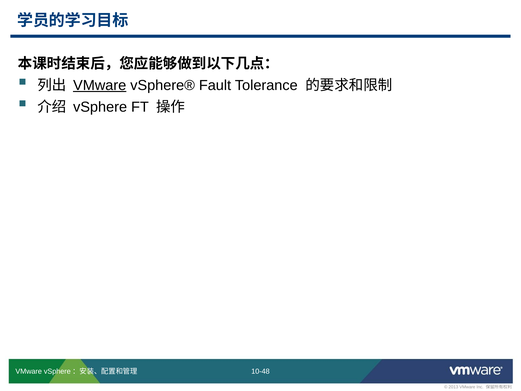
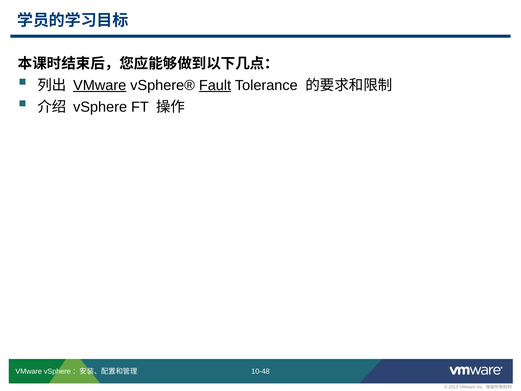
Fault underline: none -> present (215, 85)
